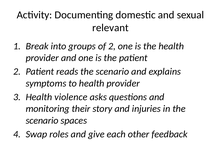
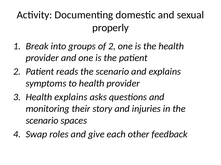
relevant: relevant -> properly (111, 28)
Health violence: violence -> explains (71, 97)
